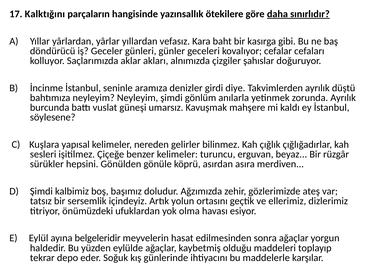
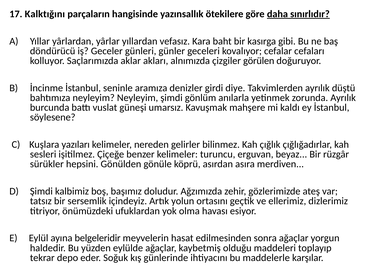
şahıslar: şahıslar -> görülen (259, 61)
yapısal: yapısal -> yazıları (76, 144)
